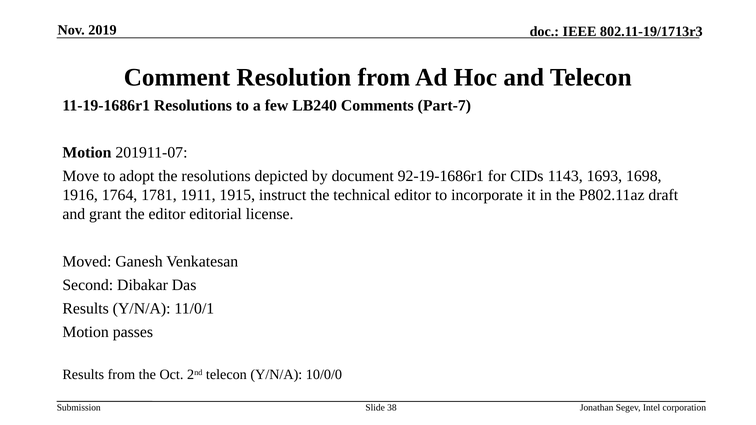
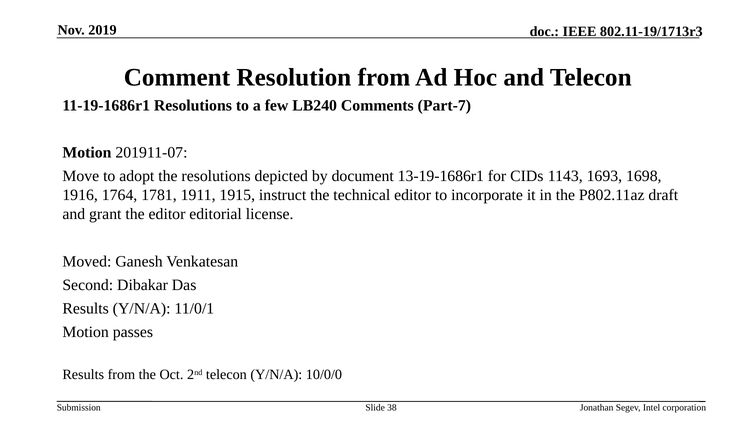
92-19-1686r1: 92-19-1686r1 -> 13-19-1686r1 (441, 176)
